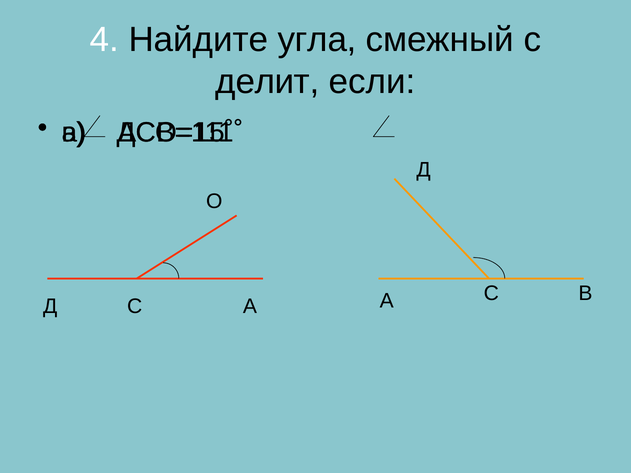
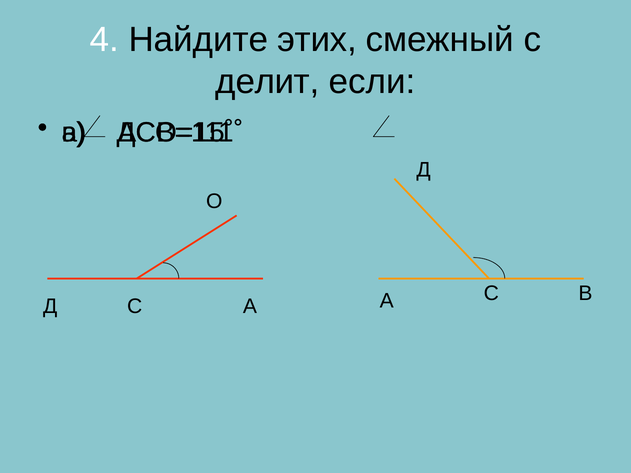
угла: угла -> этих (317, 40)
